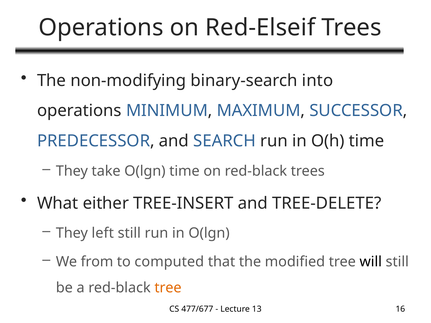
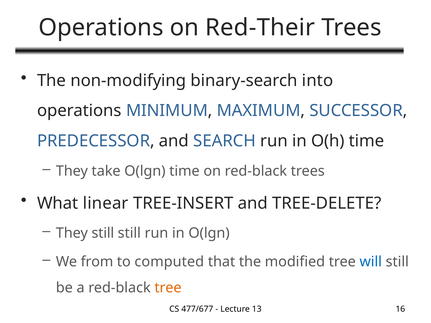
Red-Elseif: Red-Elseif -> Red-Their (260, 28)
either: either -> linear (106, 203)
They left: left -> still (103, 233)
will colour: black -> blue (371, 262)
